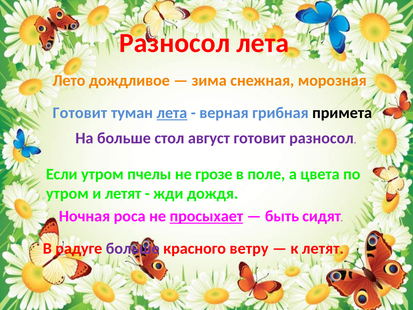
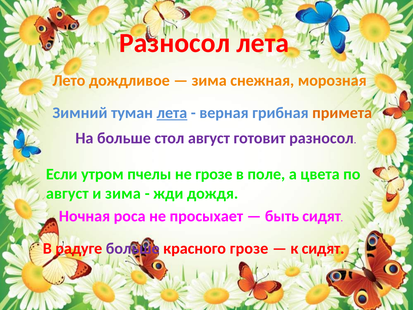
Готовит: Готовит -> Зимний (80, 113)
примета colour: black -> orange (342, 113)
утром: утром -> август (67, 193)
и летят: летят -> зима (123, 193)
просыхает underline: present -> none (206, 216)
красного ветру: ветру -> грозе (249, 248)
к летят: летят -> сидят (323, 248)
